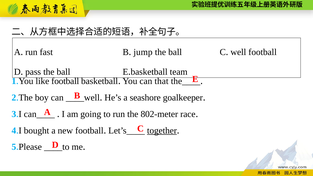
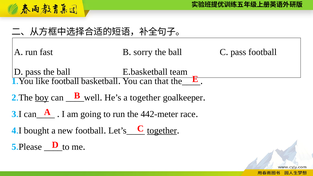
jump: jump -> sorry (143, 52)
well: well -> pass (238, 52)
boy underline: none -> present (42, 98)
a seashore: seashore -> together (145, 98)
802-meter: 802-meter -> 442-meter (159, 114)
